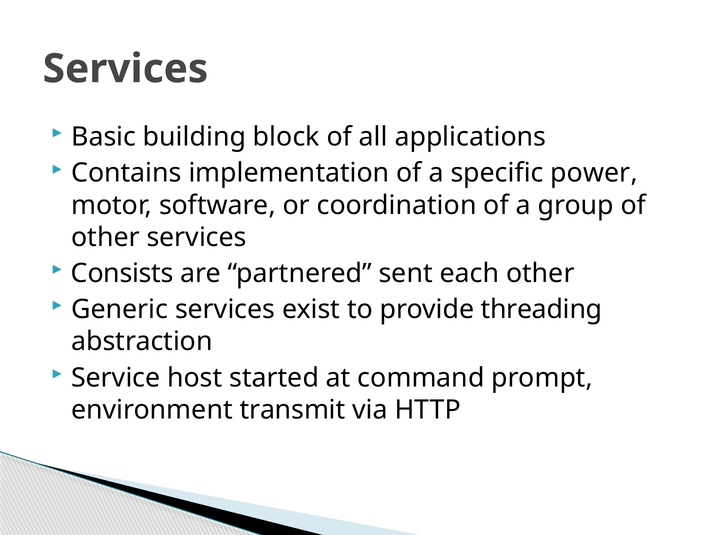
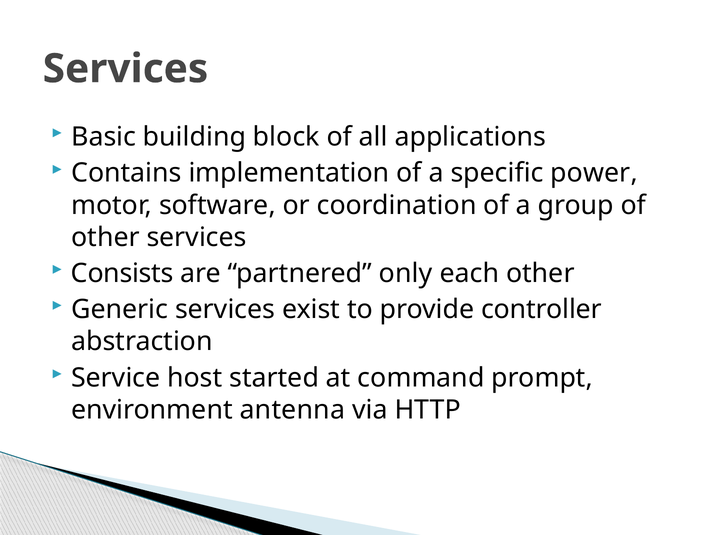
sent: sent -> only (406, 273)
threading: threading -> controller (541, 309)
transmit: transmit -> antenna (292, 410)
